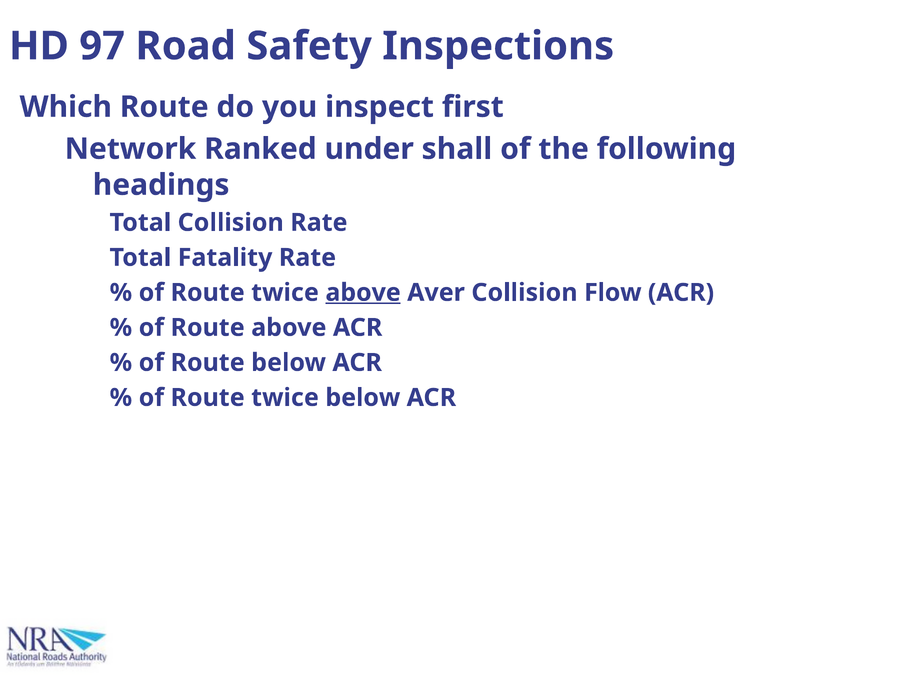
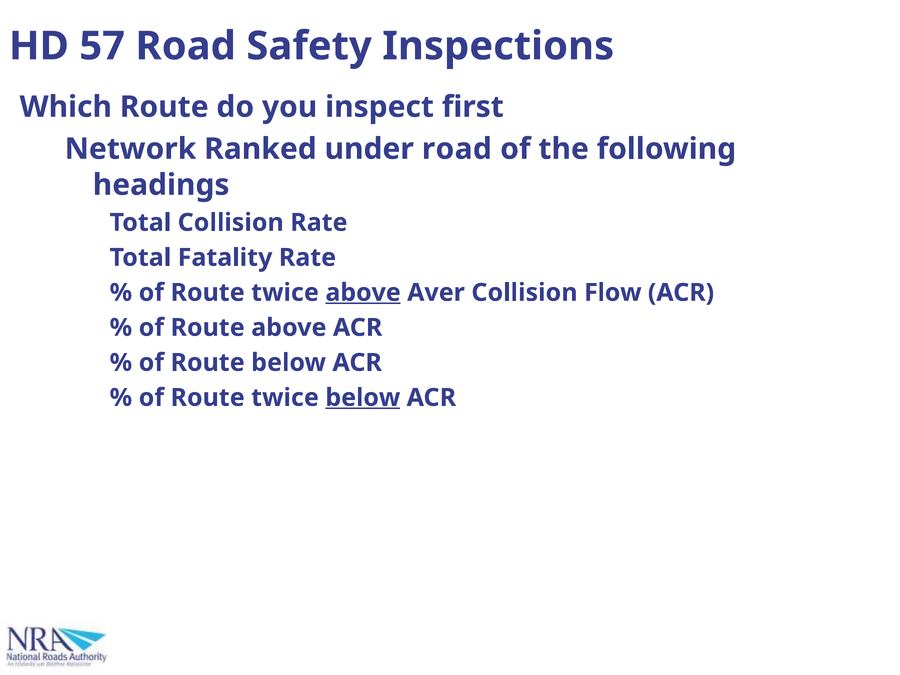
97: 97 -> 57 (102, 46)
under shall: shall -> road (457, 149)
below underline: none -> present (363, 398)
